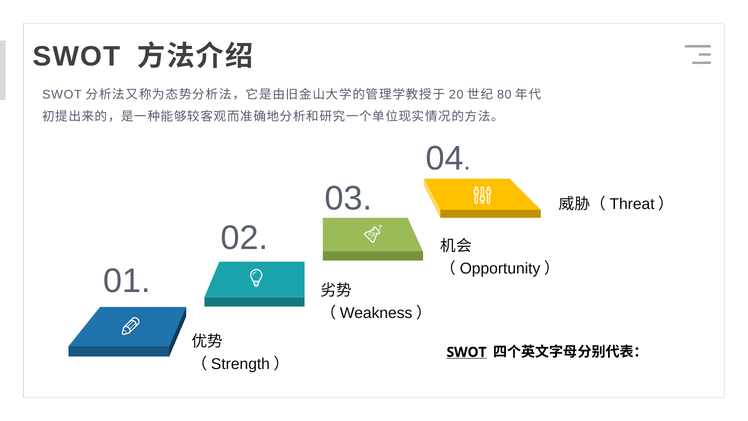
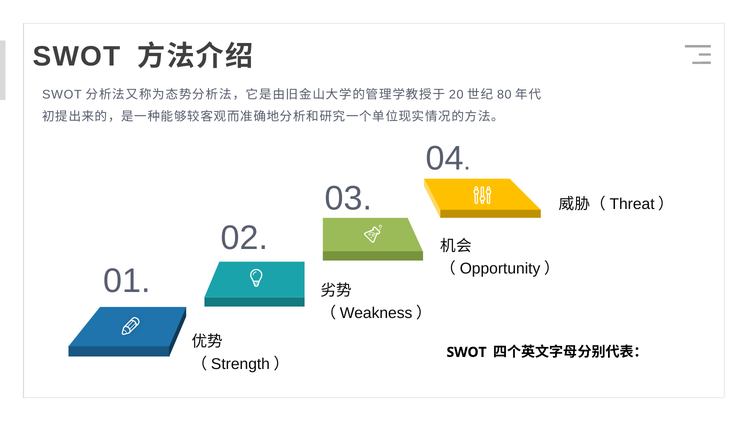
SWOT underline: present -> none (467, 352)
